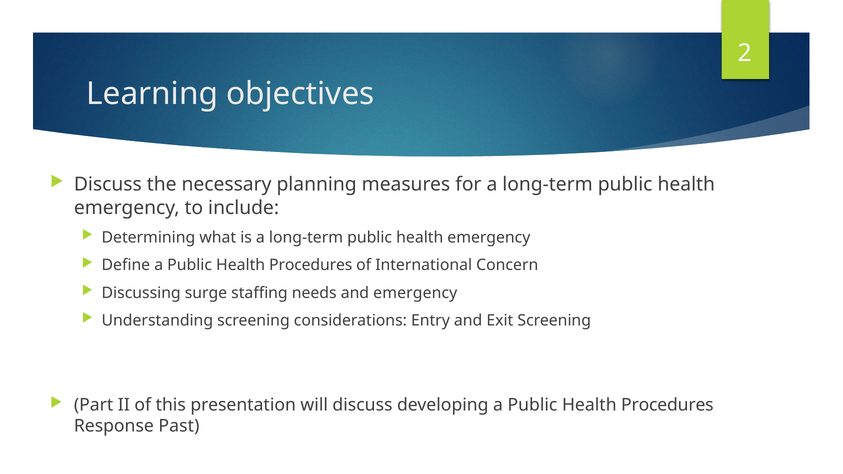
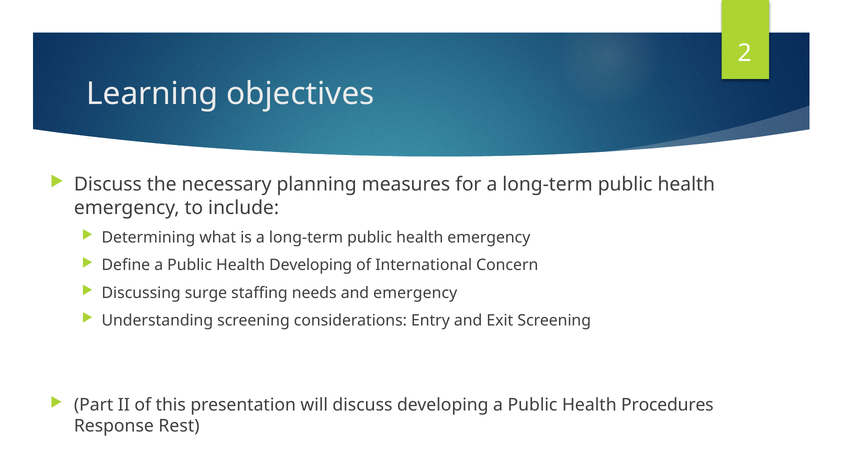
Procedures: Procedures -> Developing (311, 265)
Past: Past -> Rest (179, 426)
